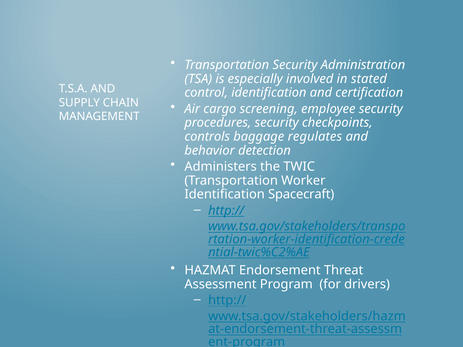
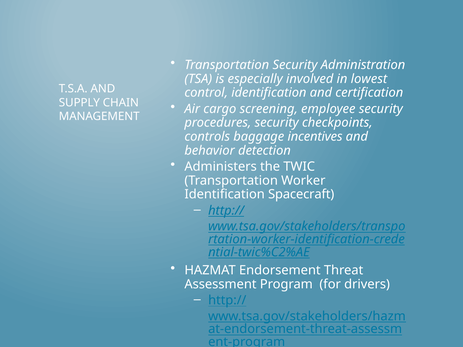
stated: stated -> lowest (369, 79)
regulates: regulates -> incentives (315, 137)
